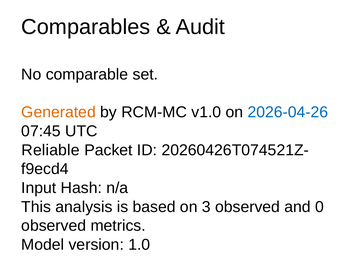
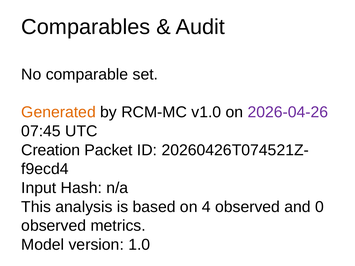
2026-04-26 colour: blue -> purple (288, 112)
Reliable: Reliable -> Creation (51, 150)
3: 3 -> 4 (206, 207)
